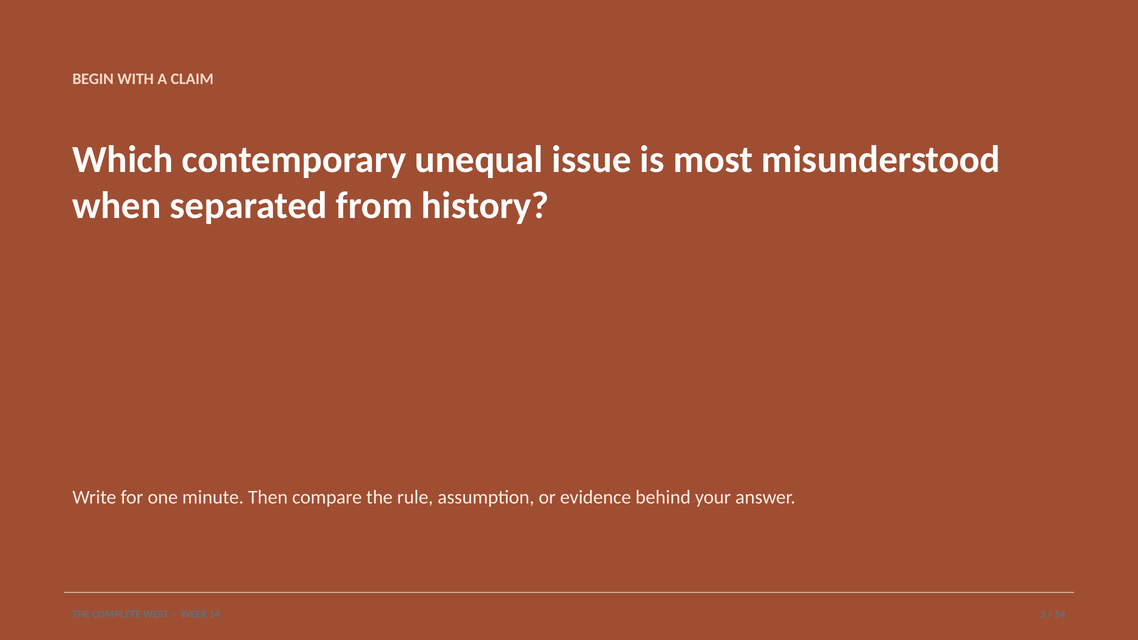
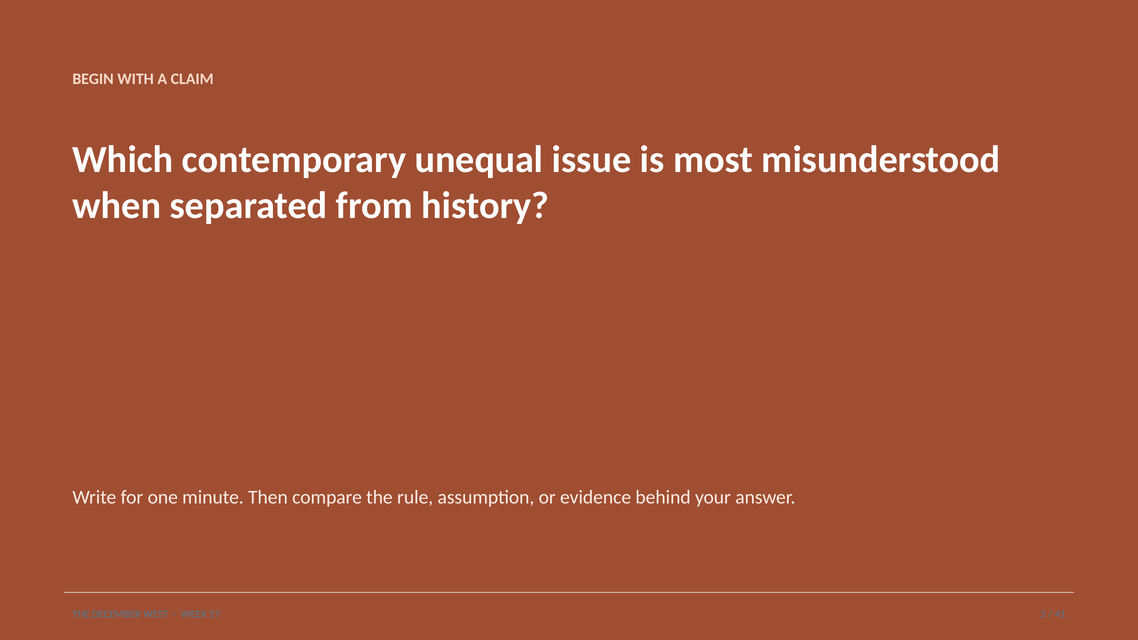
COMPLETE: COMPLETE -> DECEMBER (116, 614)
14: 14 -> 57 (215, 614)
54: 54 -> 41 (1060, 614)
